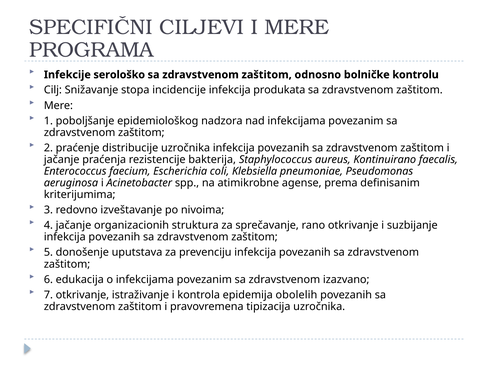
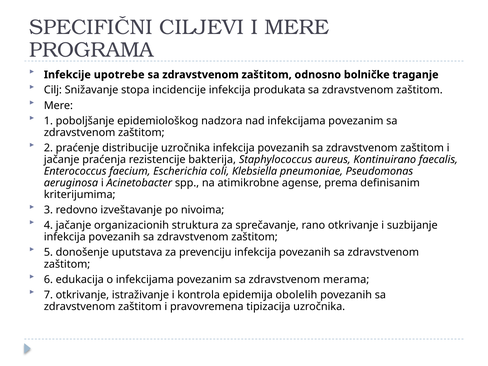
serološko: serološko -> upotrebe (119, 75)
kontrolu: kontrolu -> traganje (415, 75)
izazvano: izazvano -> merama (346, 279)
